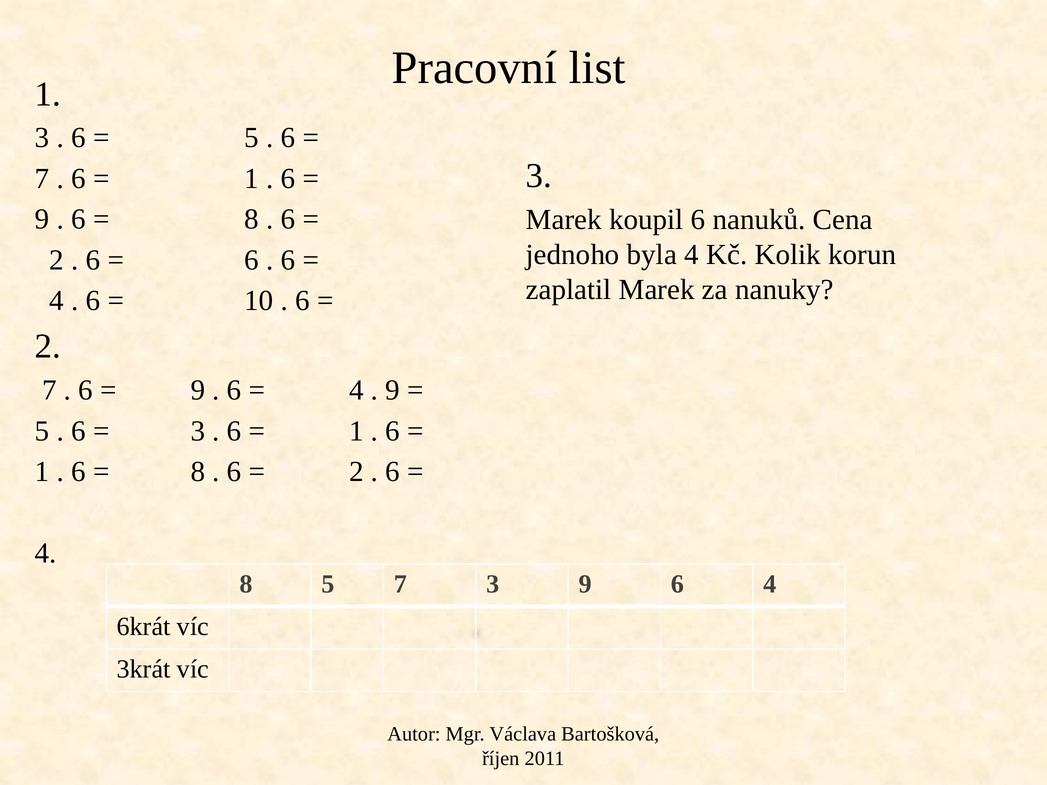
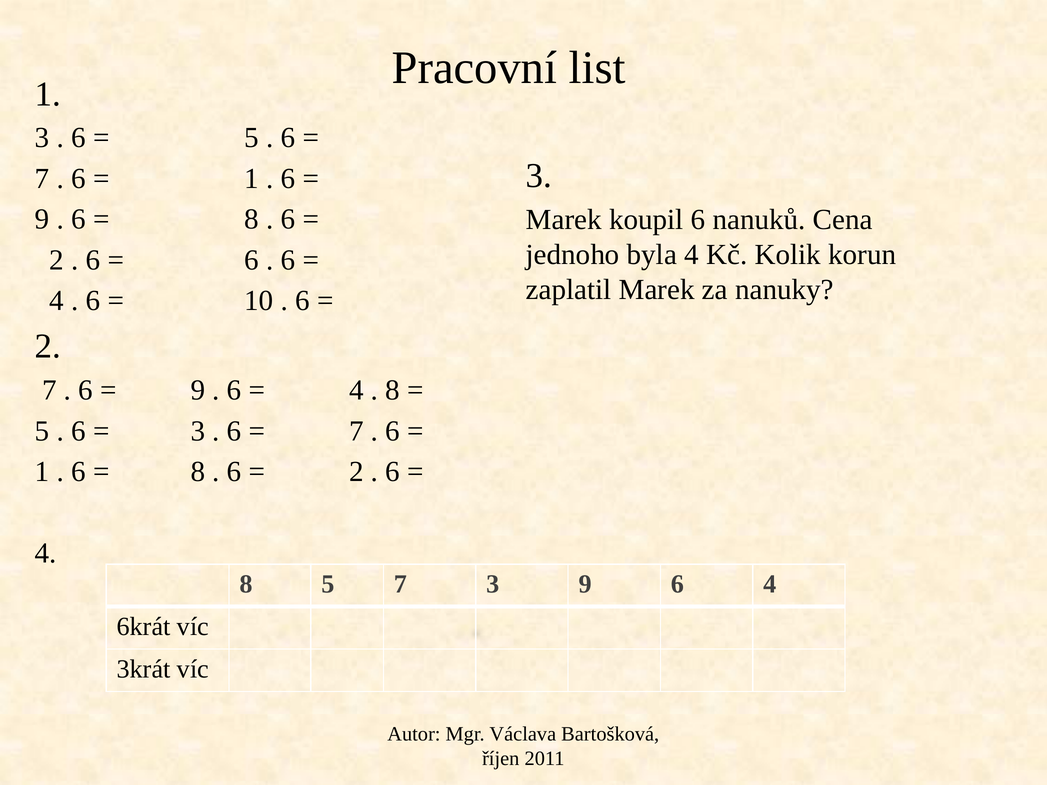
9: 9 -> 8 (393, 390)
1: 1 -> 7 (356, 431)
